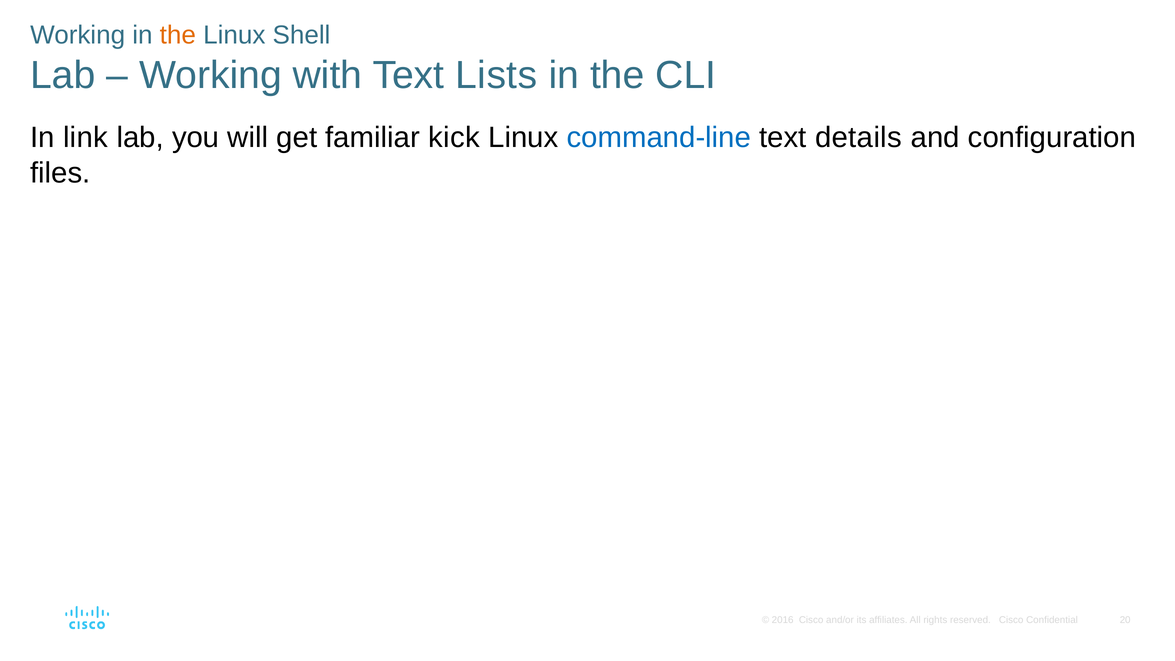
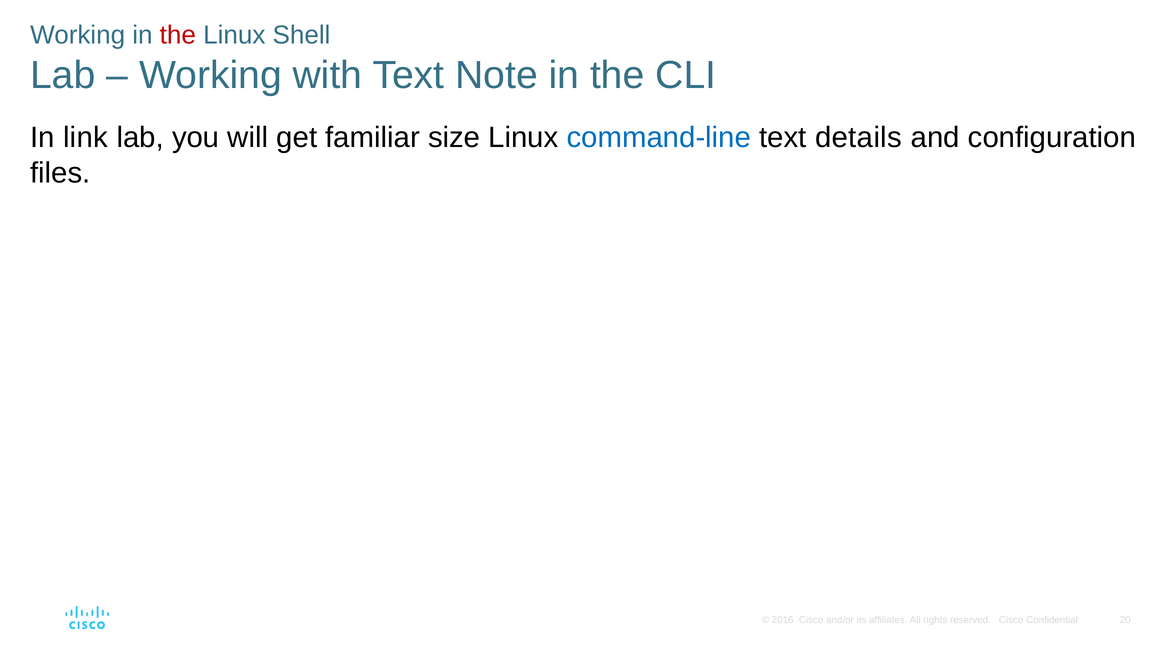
the colour: orange -> red (178, 35)
Lists: Lists -> Note (496, 75)
kick: kick -> size (454, 138)
